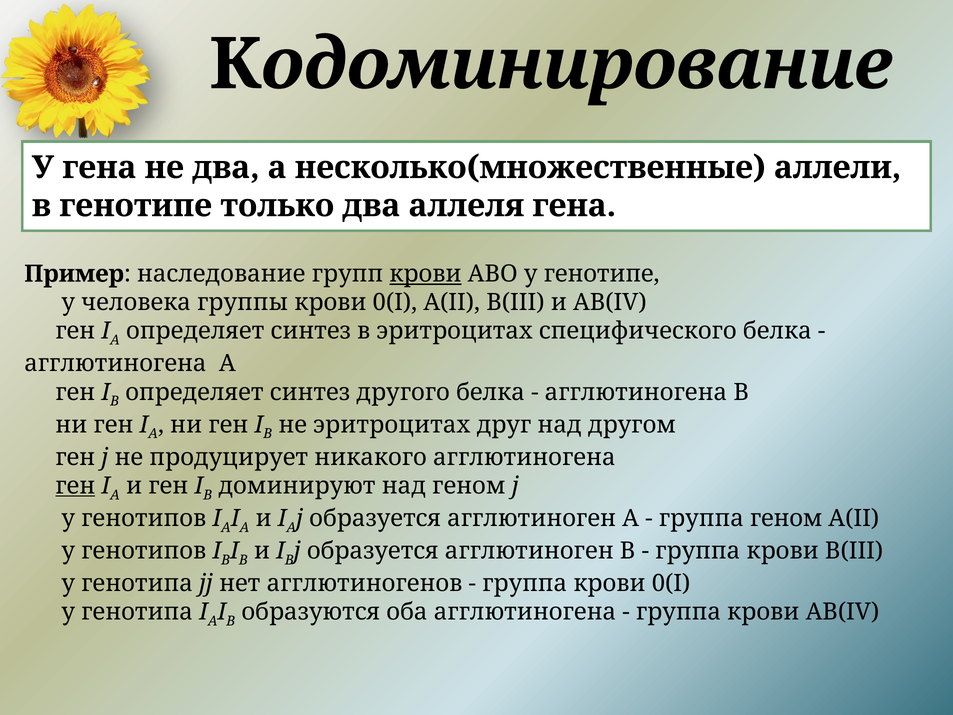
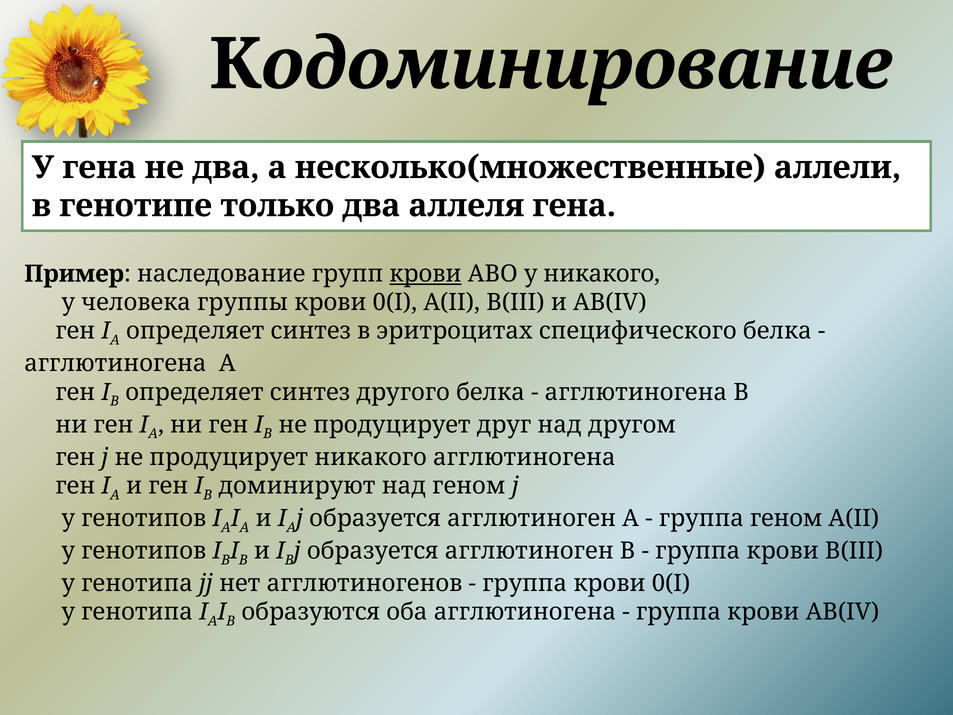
у генотипе: генотипе -> никакого (602, 274)
В не эритроцитах: эритроцитах -> продуцирует (392, 425)
ген underline: present -> none (75, 486)
